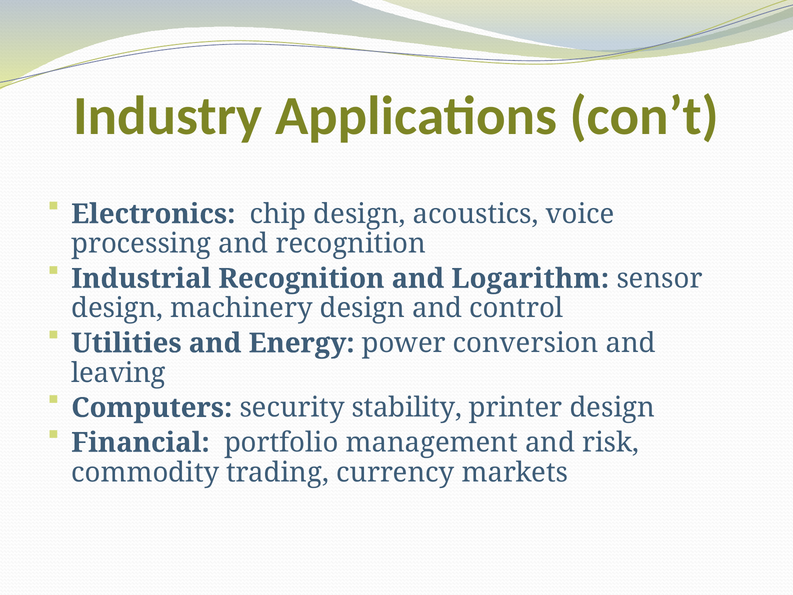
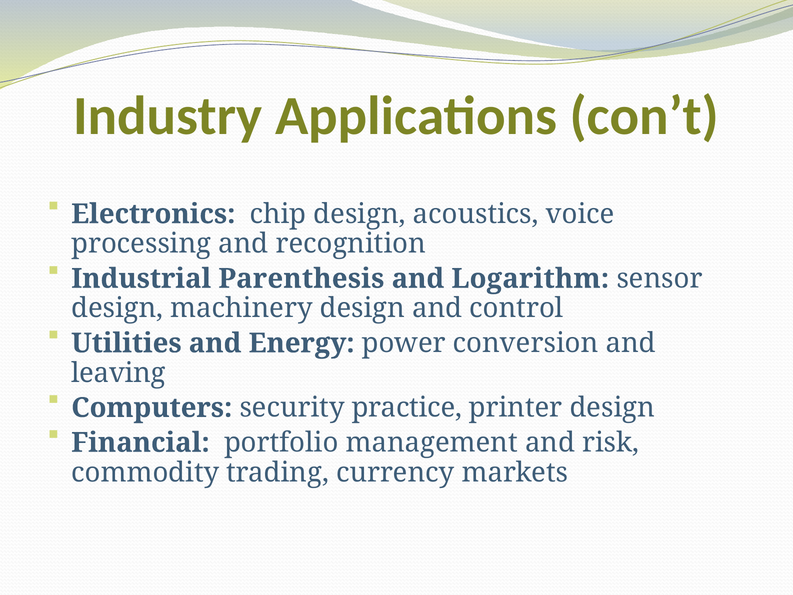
Industrial Recognition: Recognition -> Parenthesis (301, 279)
stability: stability -> practice (407, 408)
